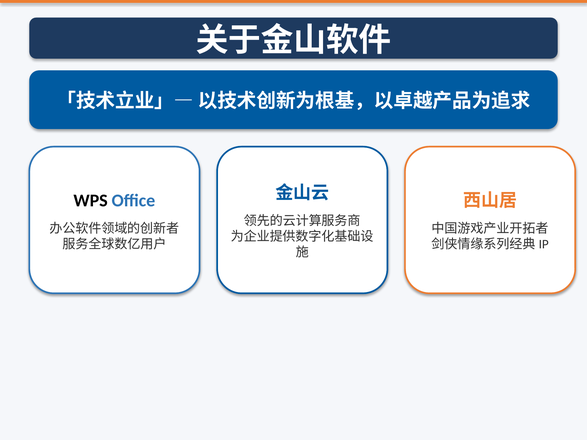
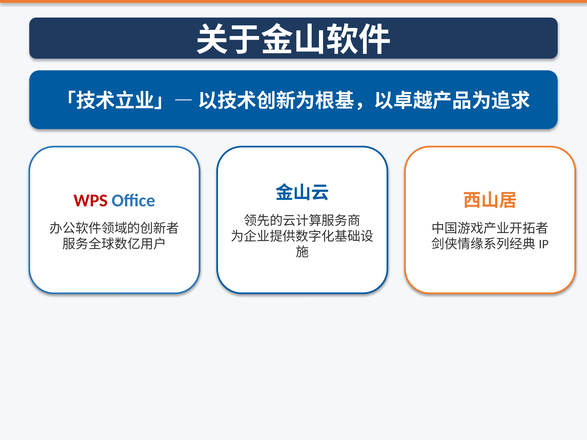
WPS colour: black -> red (91, 201)
